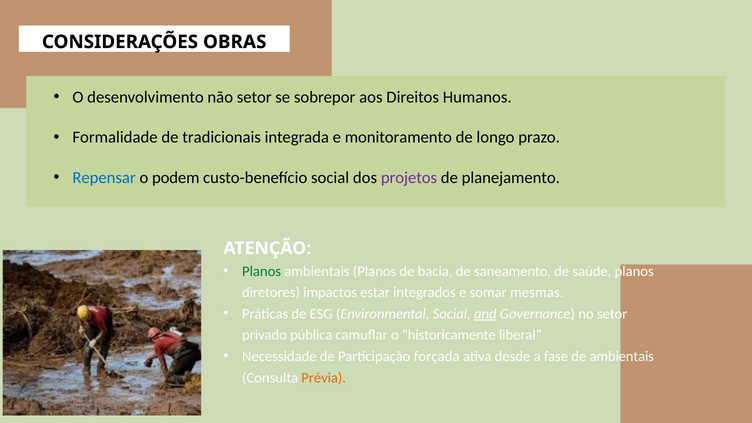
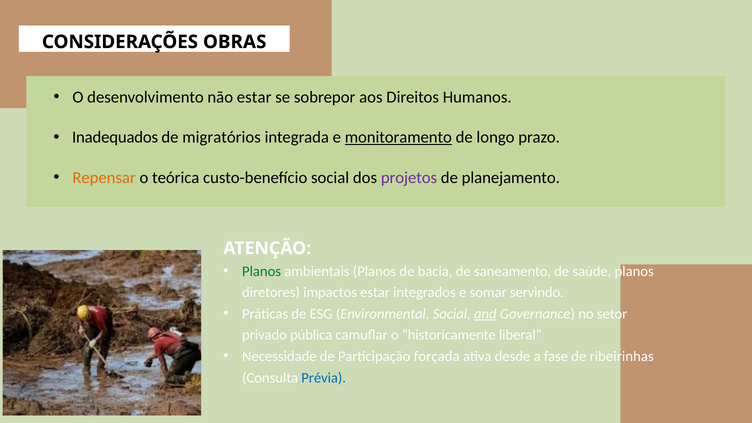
não setor: setor -> estar (254, 97)
Formalidade: Formalidade -> Inadequados (115, 137)
tradicionais: tradicionais -> migratórios (222, 137)
monitoramento underline: none -> present (398, 137)
Repensar colour: blue -> orange (104, 178)
podem: podem -> teórica (176, 178)
mesmas: mesmas -> servindo (537, 293)
de ambientais: ambientais -> ribeirinhas (622, 356)
Prévia colour: orange -> blue (324, 378)
